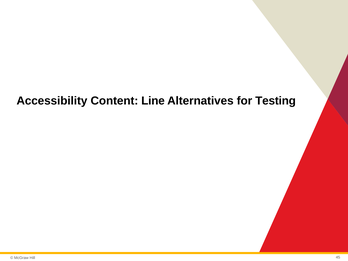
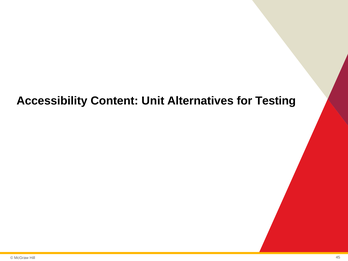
Line: Line -> Unit (153, 101)
